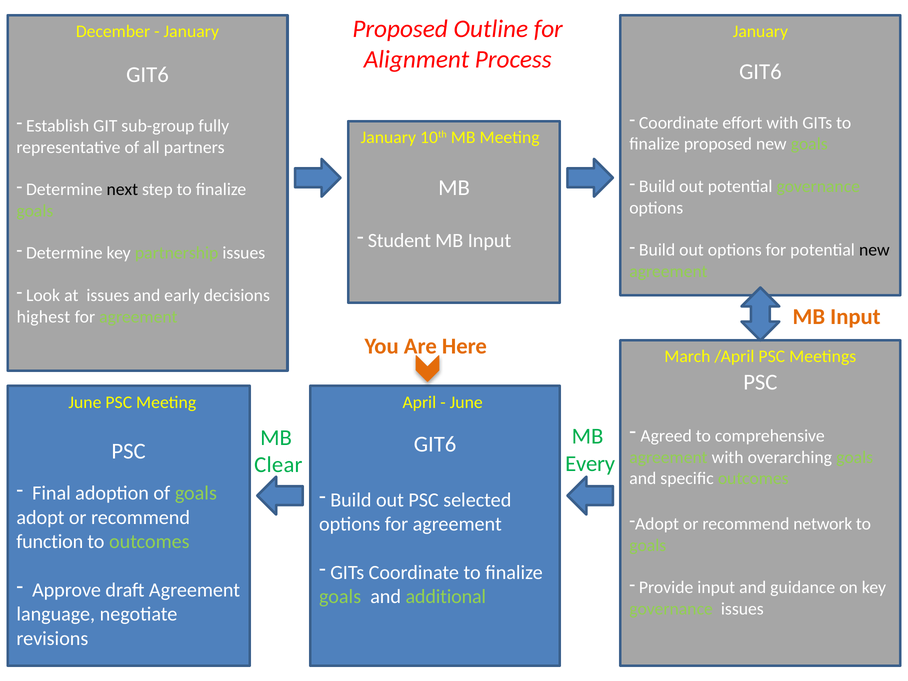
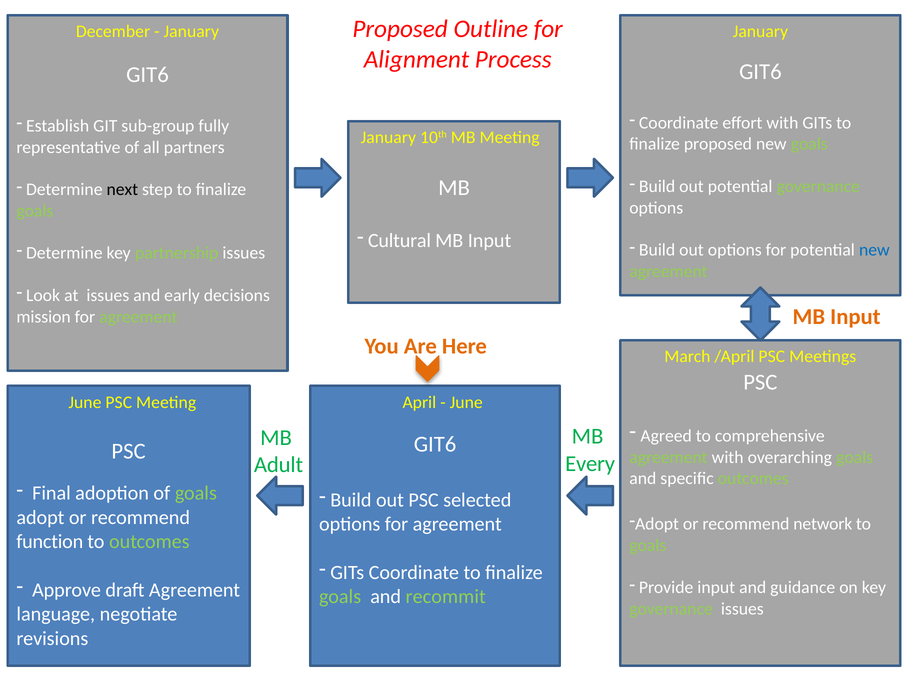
Student: Student -> Cultural (399, 240)
new colour: black -> blue (874, 250)
highest: highest -> mission (44, 317)
Clear: Clear -> Adult (279, 465)
additional: additional -> recommit (446, 597)
